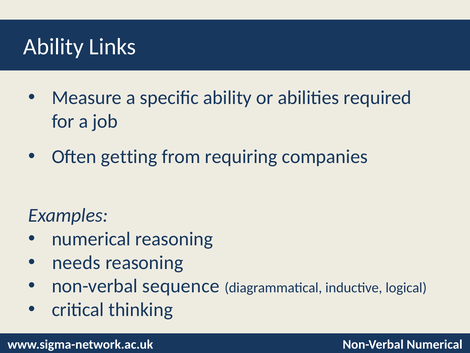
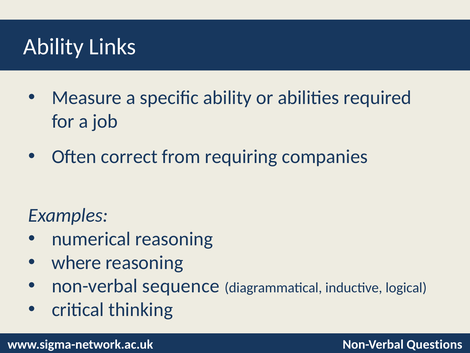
getting: getting -> correct (129, 156)
needs: needs -> where (76, 262)
Numerical: Numerical -> Questions (434, 344)
